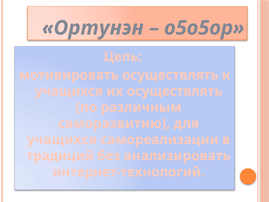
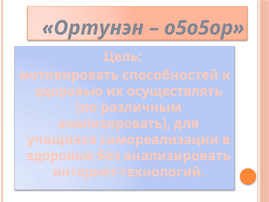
мотивировать осуществлять: осуществлять -> способностей (170, 75)
учащихся: учащихся -> здоровью (69, 91)
саморазвитию: саморазвитию -> анализировать (114, 123)
традиций: традиций -> здоровью (60, 156)
